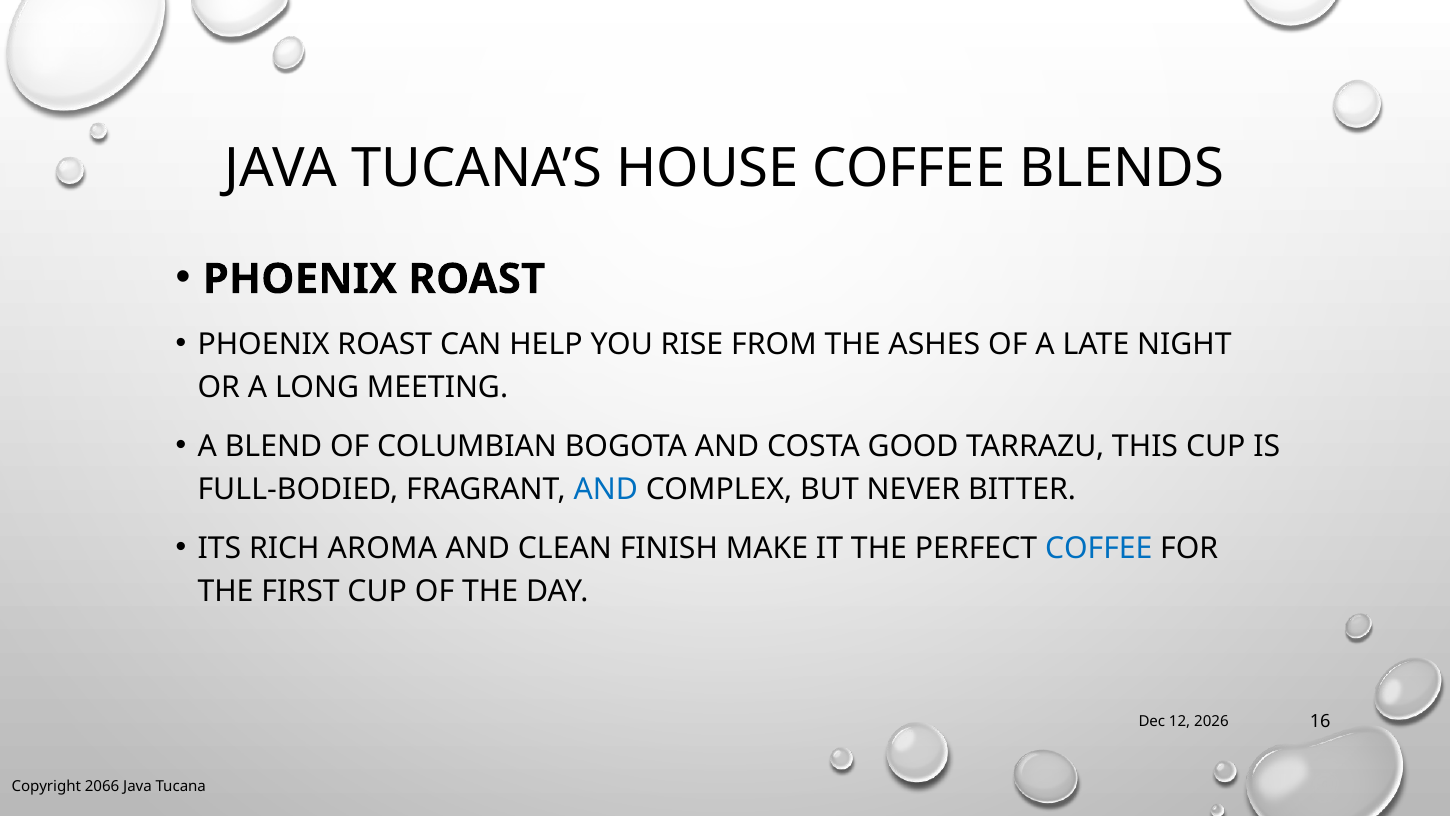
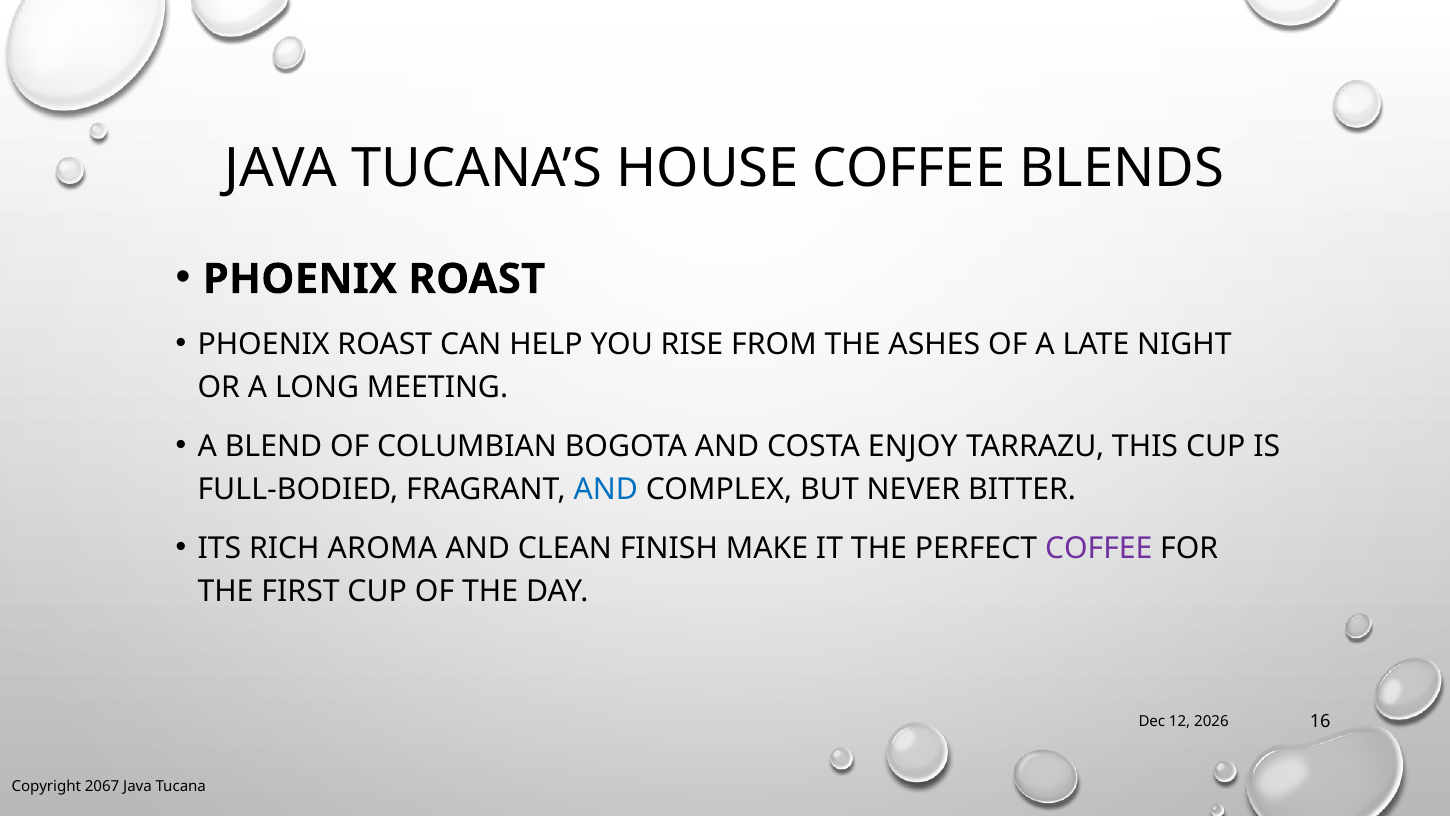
GOOD: GOOD -> ENJOY (913, 446)
COFFEE colour: blue -> purple (1099, 548)
2066: 2066 -> 2067 (102, 787)
